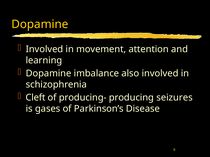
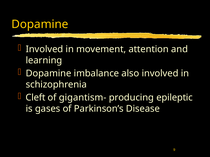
producing-: producing- -> gigantism- (83, 98)
seizures: seizures -> epileptic (175, 98)
